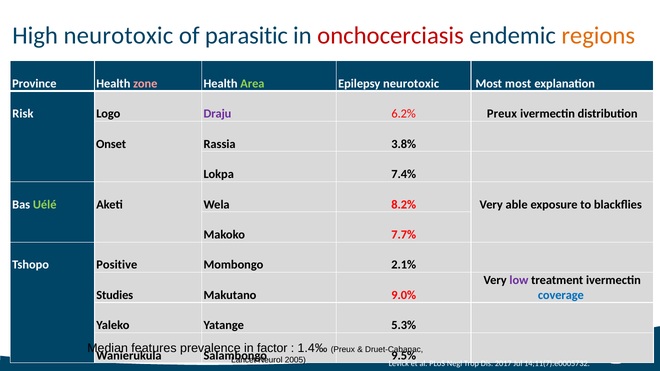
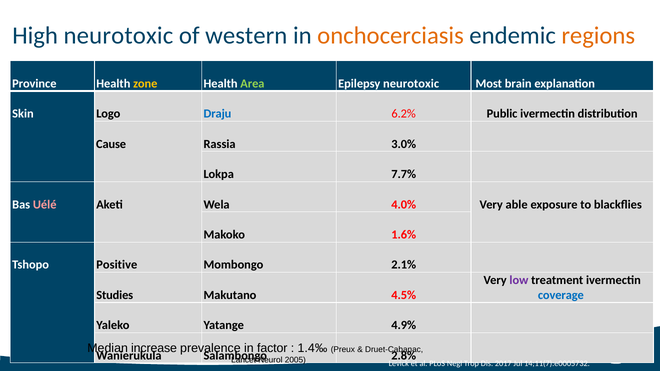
parasitic: parasitic -> western (246, 36)
onchocerciasis colour: red -> orange (391, 36)
zone colour: pink -> yellow (145, 84)
Most most: most -> brain (518, 84)
Risk: Risk -> Skin (23, 114)
Draju colour: purple -> blue (217, 114)
6.2% Preux: Preux -> Public (502, 114)
Onset: Onset -> Cause (111, 144)
3.8%: 3.8% -> 3.0% (404, 144)
7.4%: 7.4% -> 7.7% (404, 174)
Uélé colour: light green -> pink (45, 205)
8.2%: 8.2% -> 4.0% (404, 205)
7.7%: 7.7% -> 1.6% (404, 235)
9.0%: 9.0% -> 4.5% (404, 295)
5.3%: 5.3% -> 4.9% (404, 325)
features: features -> increase (154, 348)
9.5%: 9.5% -> 2.8% (404, 356)
